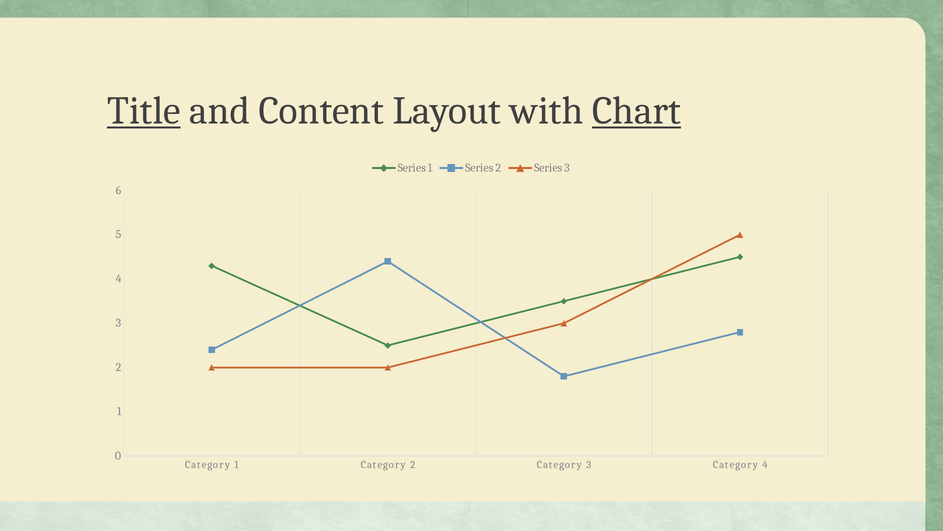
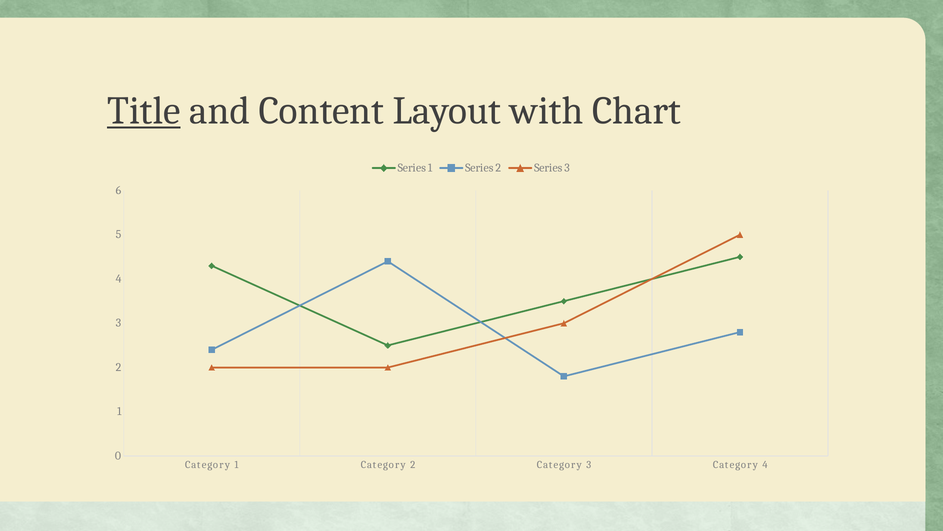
Chart underline: present -> none (637, 111)
